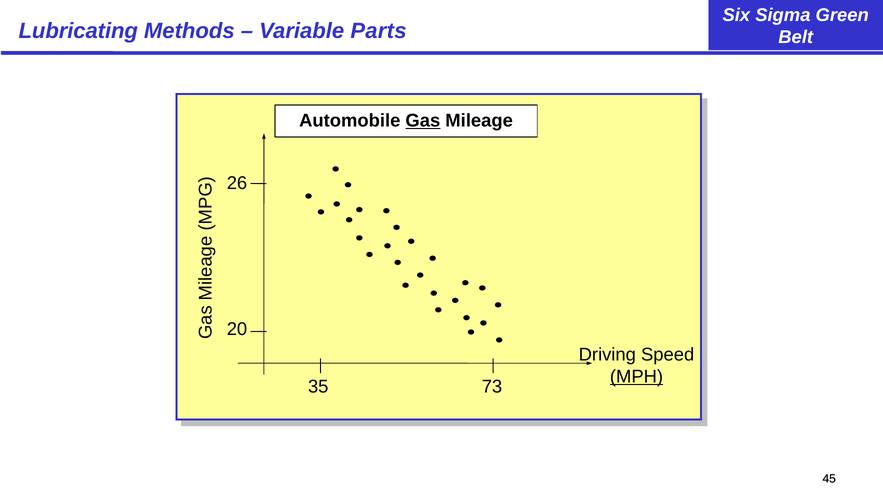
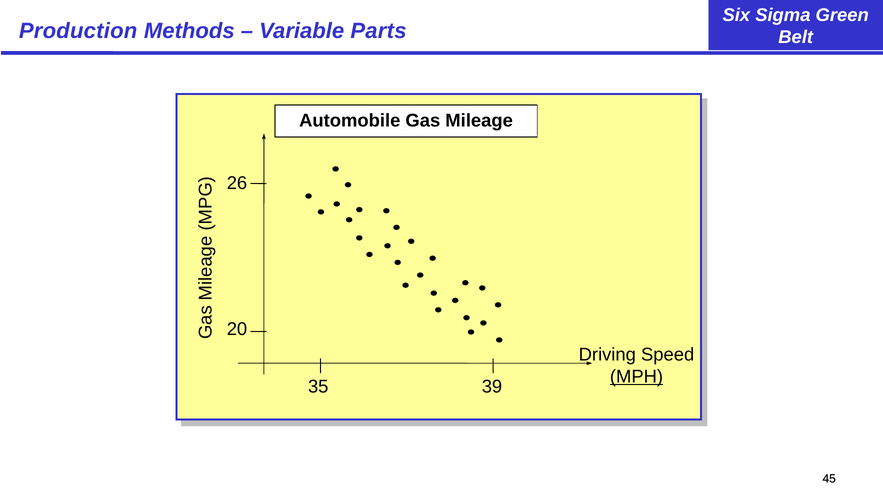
Lubricating: Lubricating -> Production (78, 31)
Gas underline: present -> none (423, 120)
73: 73 -> 39 (492, 386)
